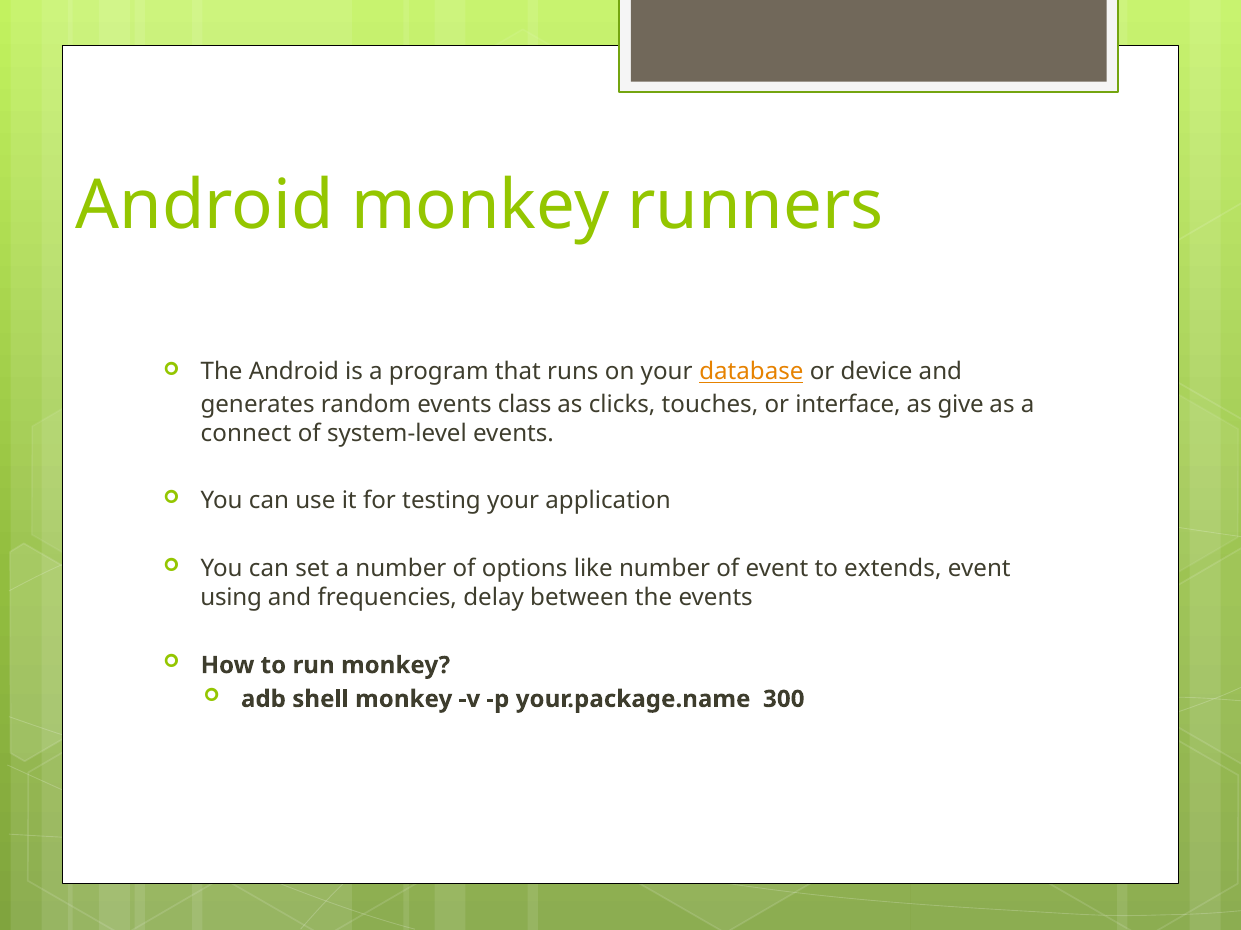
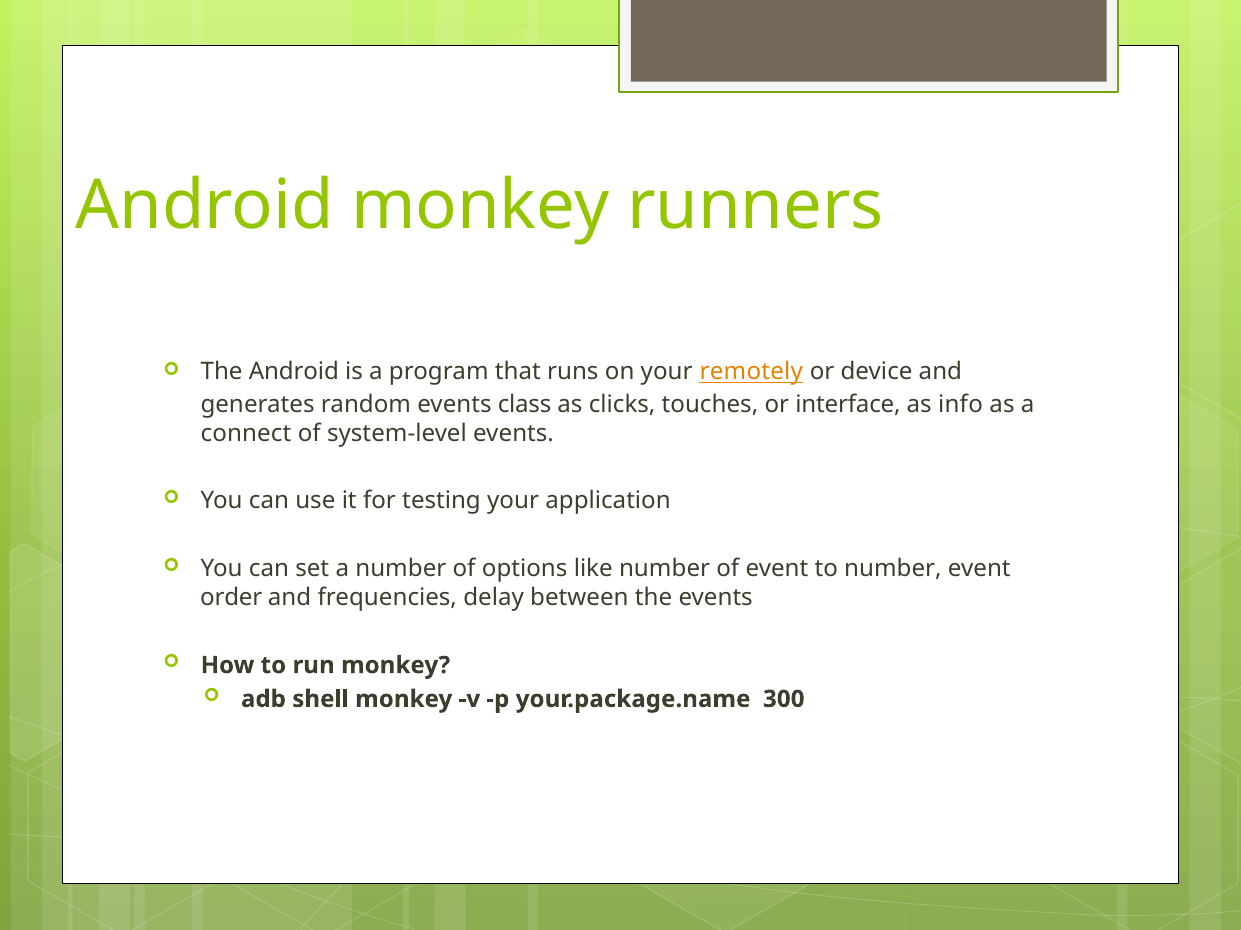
database: database -> remotely (751, 372)
give: give -> info (960, 405)
to extends: extends -> number (893, 569)
using: using -> order (231, 598)
